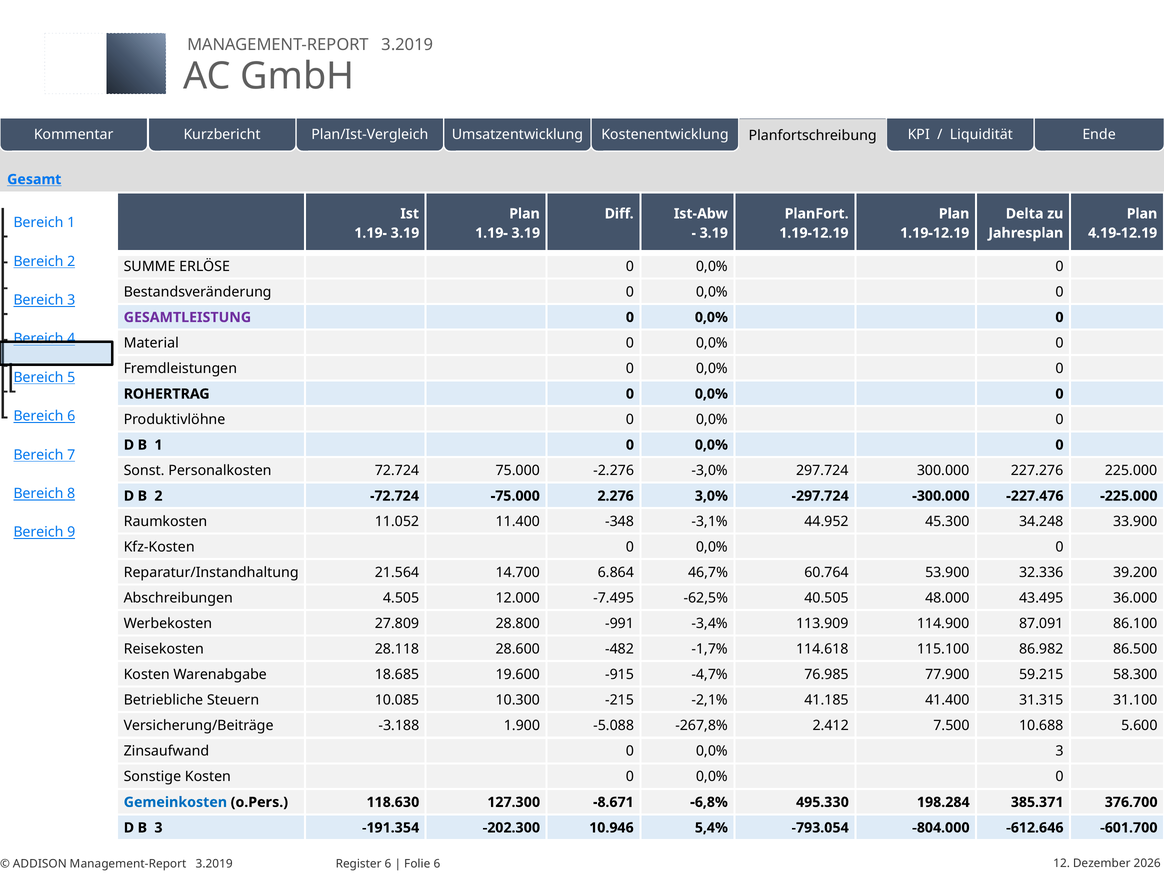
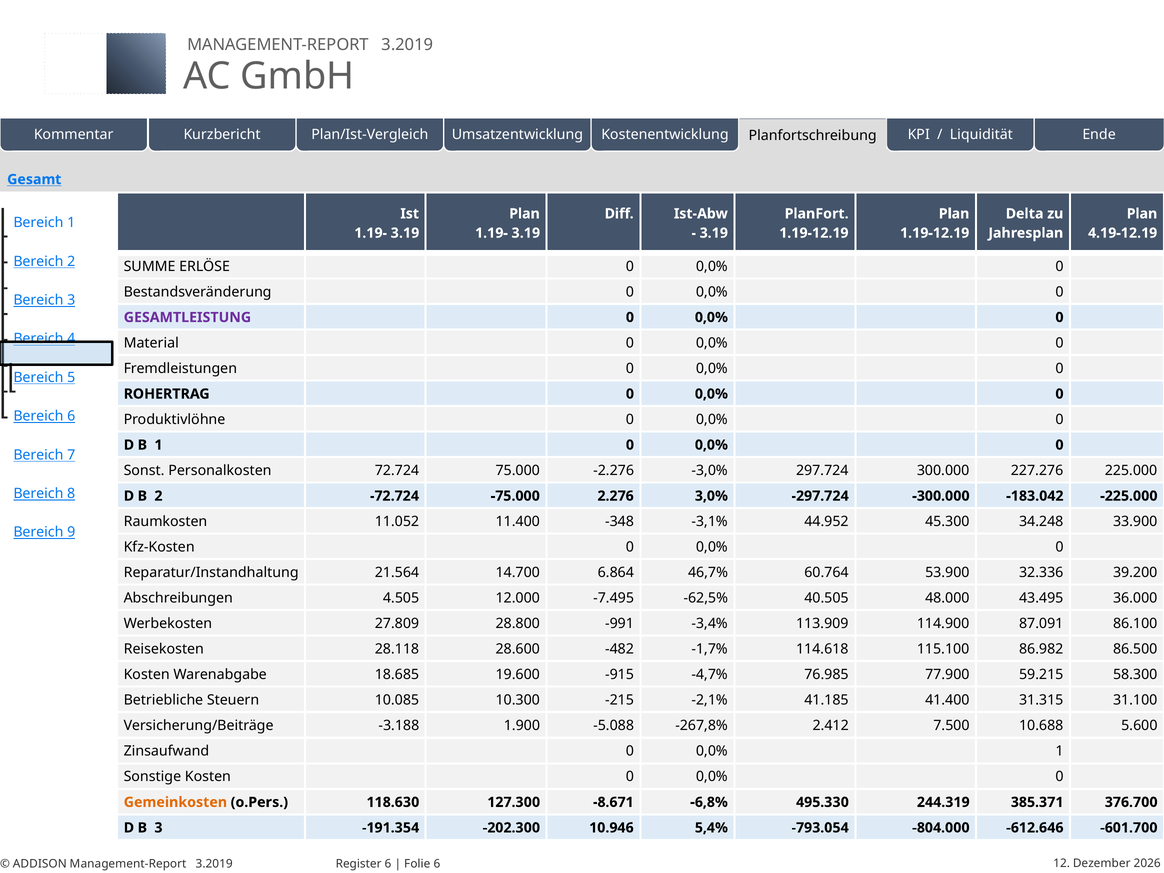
-227.476: -227.476 -> -183.042 (1035, 496)
0,0% 3: 3 -> 1 (1059, 751)
Gemeinkosten colour: blue -> orange (175, 802)
198.284: 198.284 -> 244.319 (943, 802)
